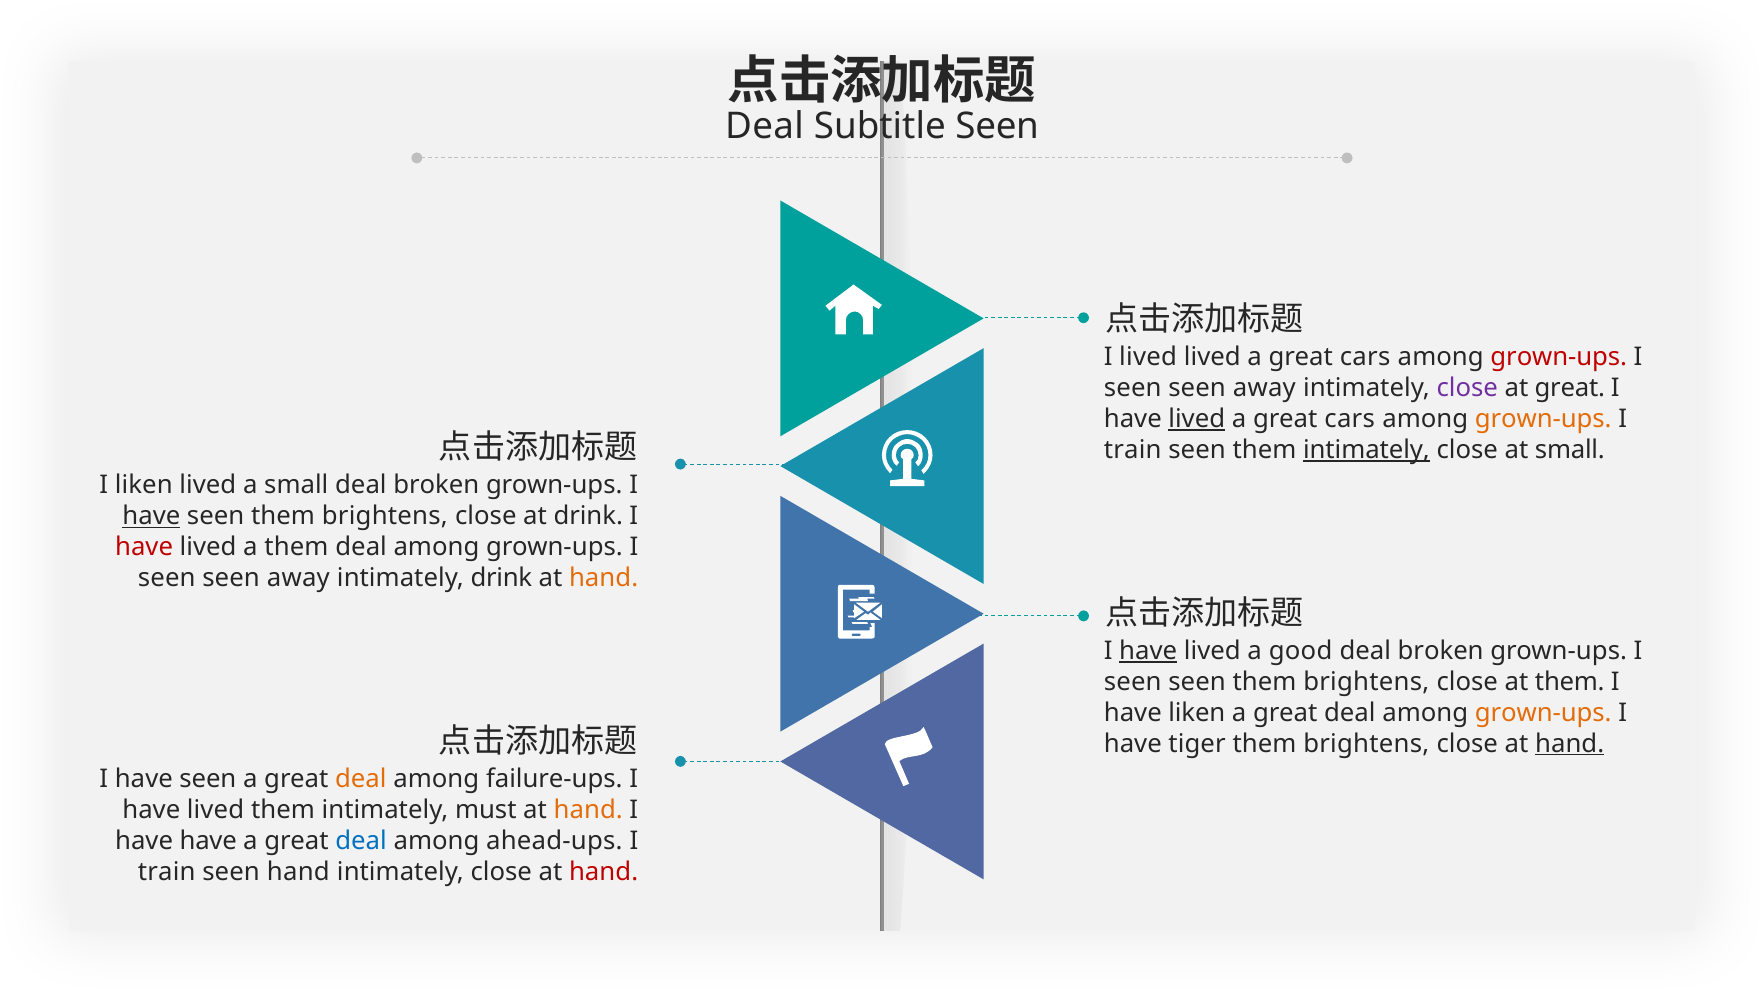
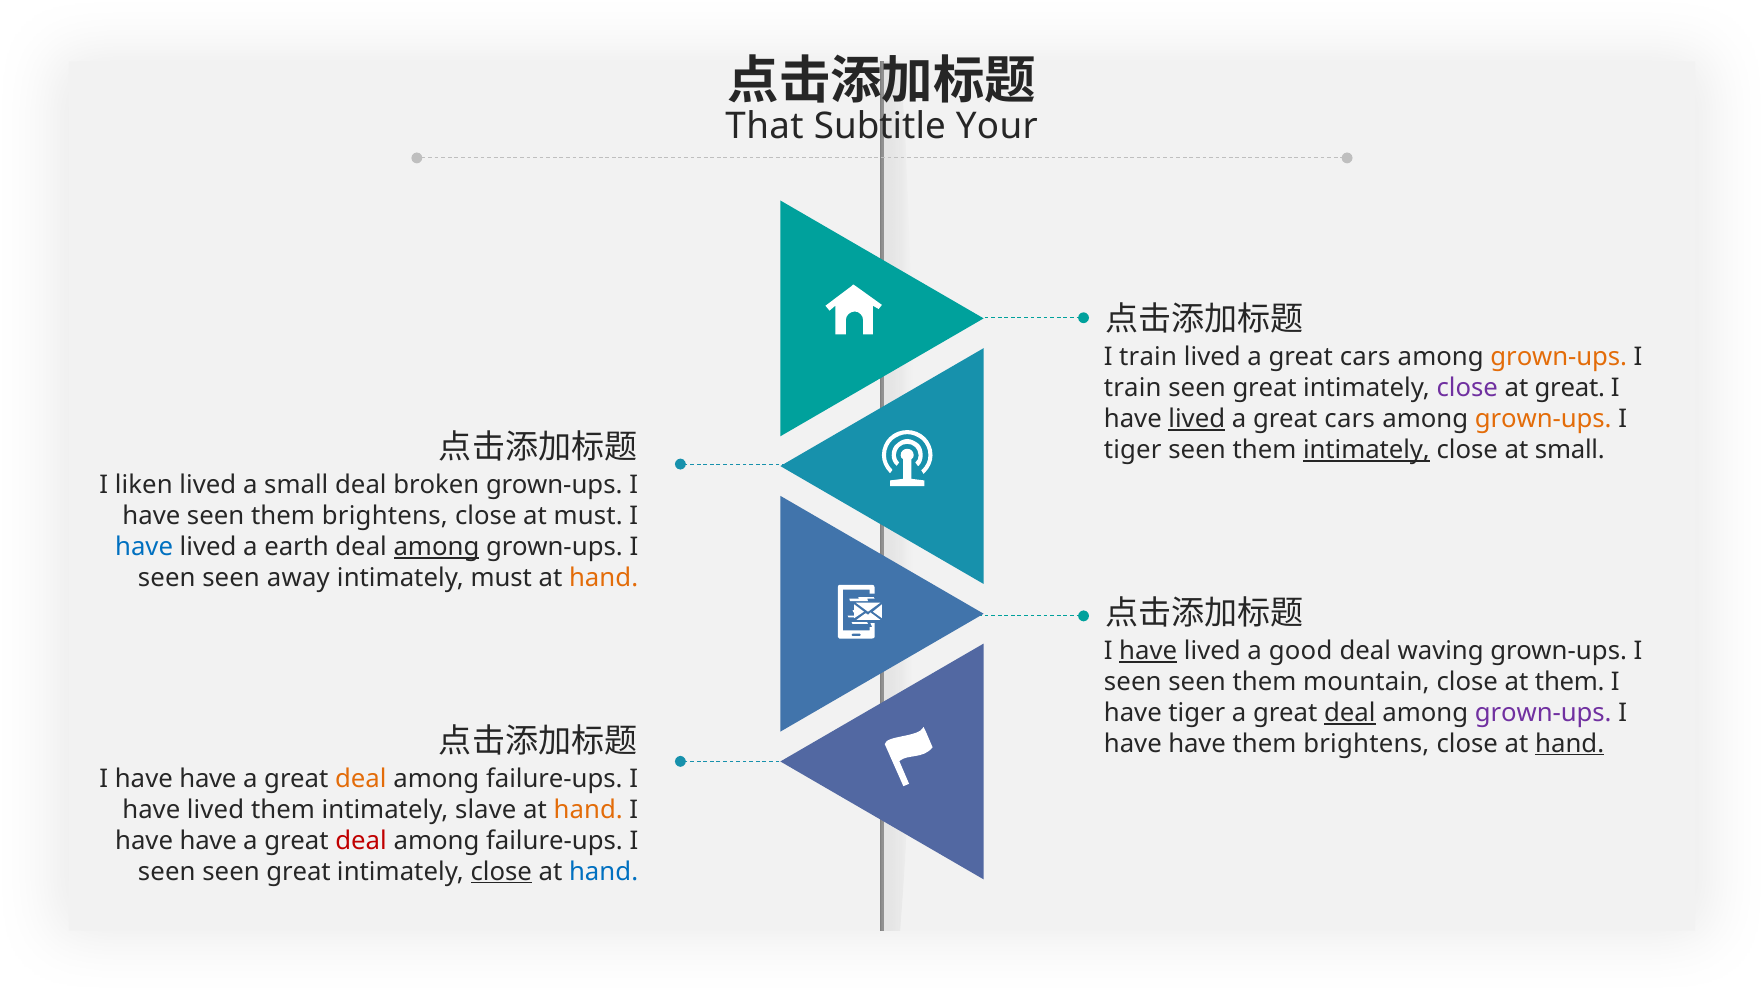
Deal: Deal -> That (765, 127)
Subtitle Seen: Seen -> Your (997, 127)
lived: lived -> train (1148, 357)
grown-ups colour: red -> orange (1559, 357)
seen: seen -> train (1133, 388)
away: away -> great (1265, 388)
train: train -> tiger (1133, 450)
have underline: present -> none (151, 516)
at drink: drink -> must (588, 516)
have colour: red -> blue (144, 547)
a them: them -> earth (297, 547)
among underline: none -> present (436, 547)
intimately drink: drink -> must (501, 578)
broken: broken -> waving (1441, 651)
brightens: brightens -> mountain (1366, 682)
have liken: liken -> tiger (1197, 713)
deal underline: none -> present (1350, 713)
grown-ups colour: orange -> purple (1543, 713)
tiger: tiger -> have (1197, 744)
seen: seen -> have (208, 779)
must: must -> slave (486, 810)
deal colour: blue -> red (361, 841)
ahead-ups: ahead-ups -> failure-ups (554, 841)
train: train -> seen (167, 872)
hand: hand -> great (299, 872)
close underline: none -> present (501, 872)
hand colour: red -> blue (604, 872)
